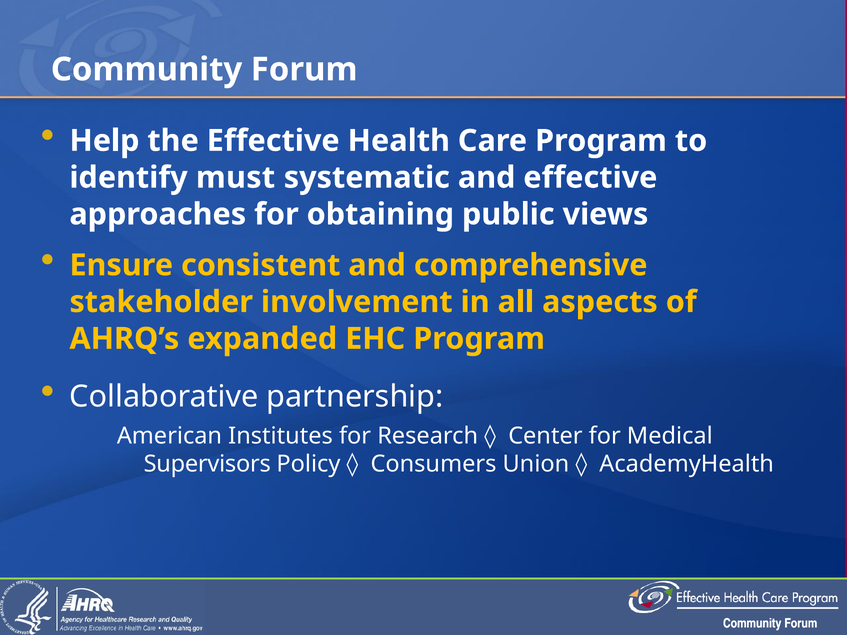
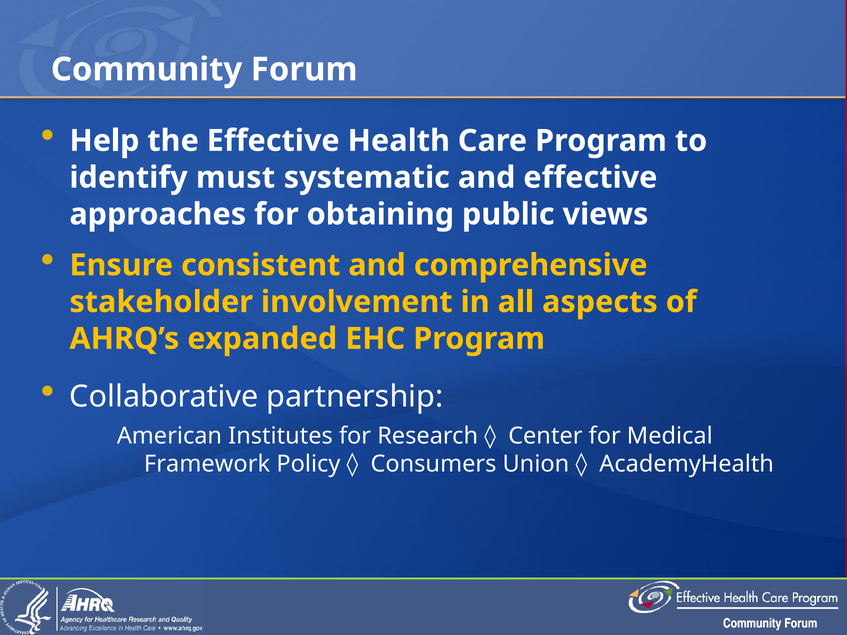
Supervisors: Supervisors -> Framework (207, 464)
